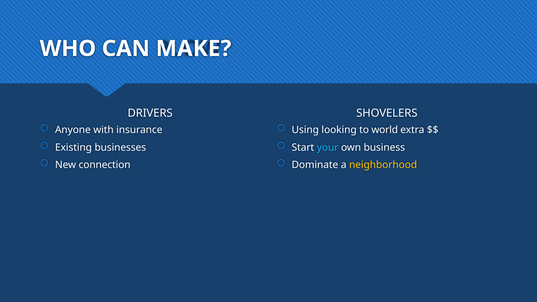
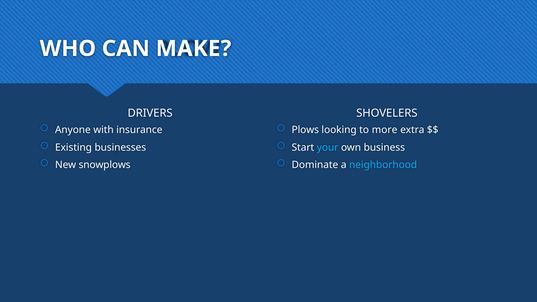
Using: Using -> Plows (305, 130)
world: world -> more (385, 130)
connection: connection -> snowplows (105, 165)
neighborhood colour: yellow -> light blue (383, 165)
